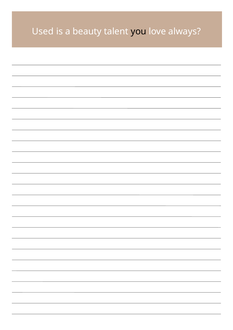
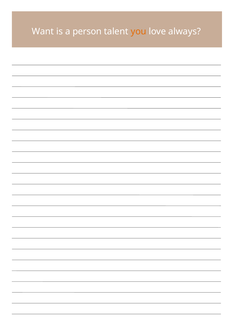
Used: Used -> Want (43, 31)
beauty: beauty -> person (87, 31)
you colour: black -> orange (139, 31)
